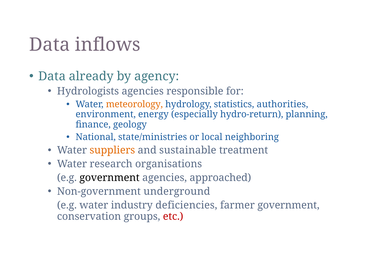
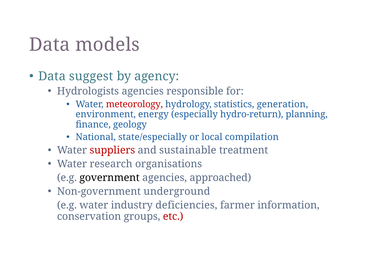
inflows: inflows -> models (108, 45)
already: already -> suggest (91, 76)
meteorology colour: orange -> red (134, 104)
authorities: authorities -> generation (282, 104)
state/ministries: state/ministries -> state/especially (153, 137)
neighboring: neighboring -> compilation (252, 137)
suppliers colour: orange -> red (112, 150)
farmer government: government -> information (288, 205)
